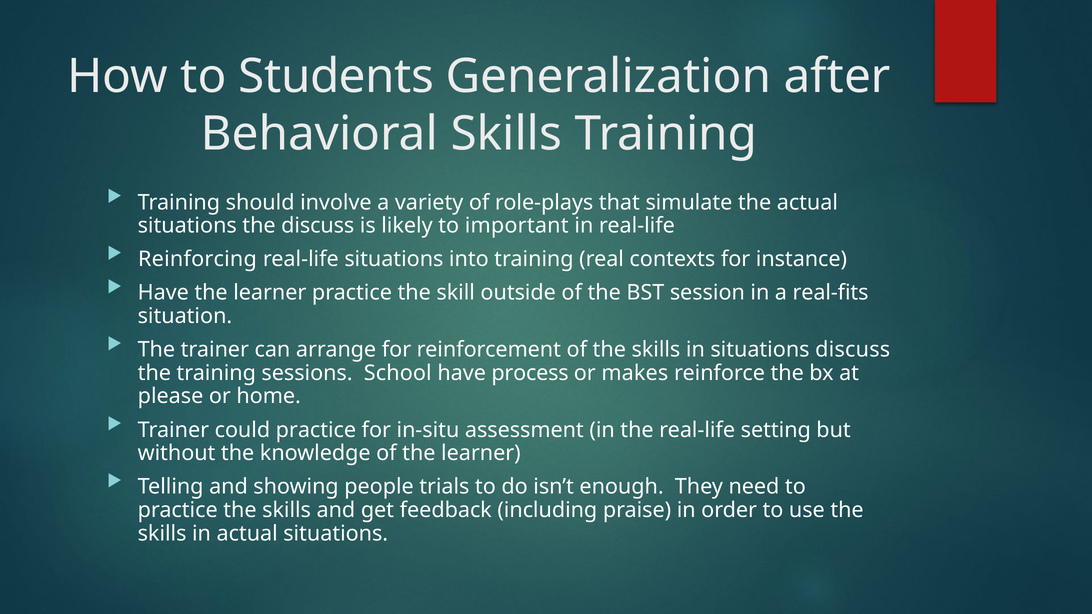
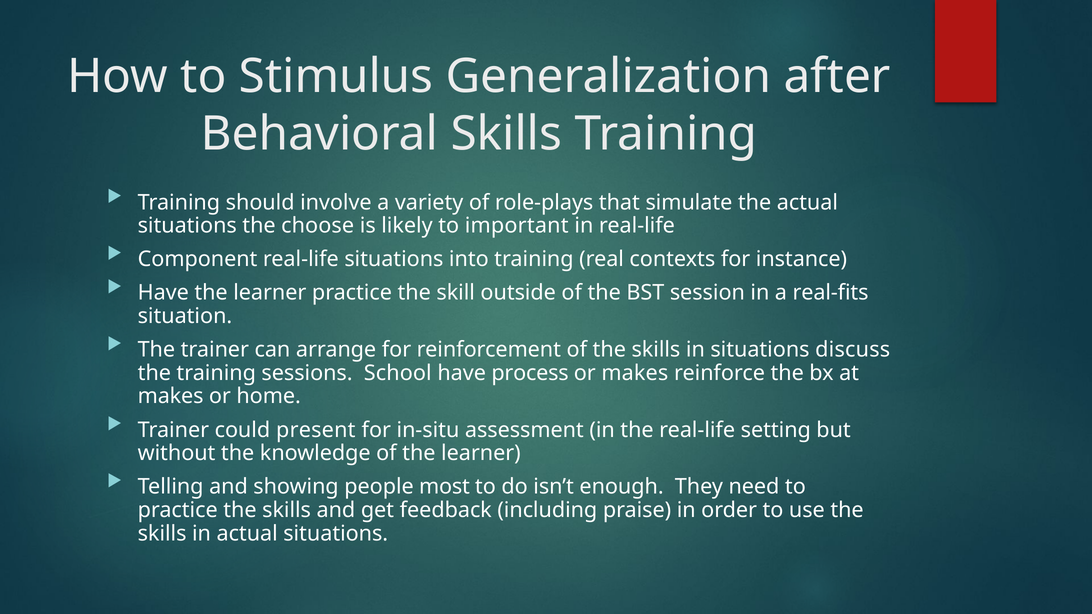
Students: Students -> Stimulus (336, 77)
the discuss: discuss -> choose (318, 226)
Reinforcing: Reinforcing -> Component (198, 259)
please: please -> makes (171, 397)
could practice: practice -> present (316, 430)
trials: trials -> most (444, 487)
